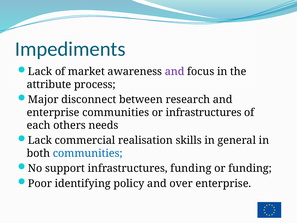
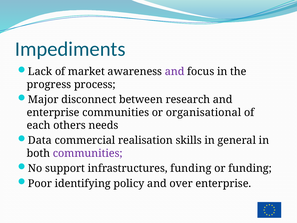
attribute: attribute -> progress (49, 84)
or infrastructures: infrastructures -> organisational (203, 112)
Lack: Lack -> Data (40, 140)
communities colour: blue -> purple (88, 153)
